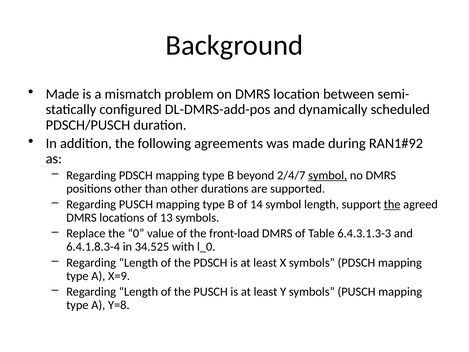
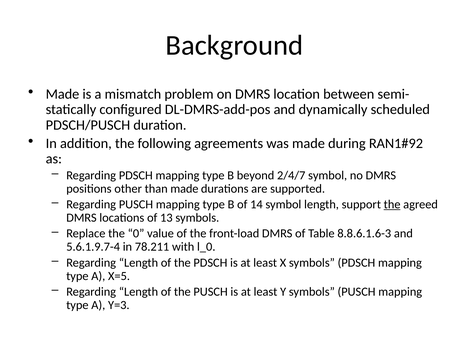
symbol underline: present -> none (328, 175)
than other: other -> made (184, 189)
6.4.3.1.3-3: 6.4.3.1.3-3 -> 8.8.6.1.6-3 (364, 233)
6.4.1.8.3-4: 6.4.1.8.3-4 -> 5.6.1.9.7-4 (93, 247)
34.525: 34.525 -> 78.211 (152, 247)
X=9: X=9 -> X=5 (119, 276)
Y=8: Y=8 -> Y=3 (119, 305)
